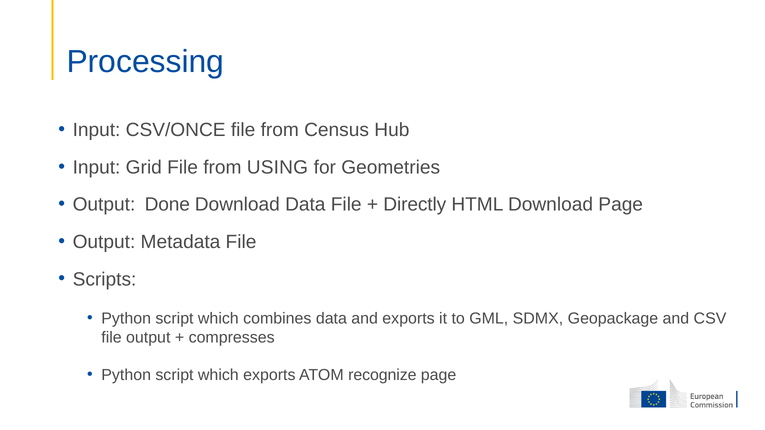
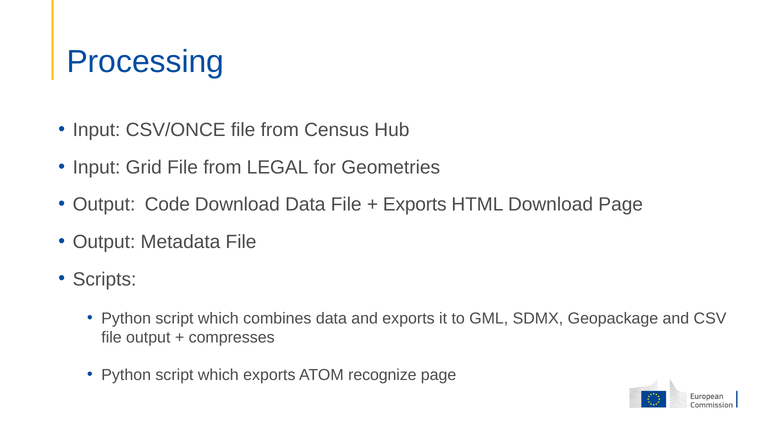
USING: USING -> LEGAL (278, 168)
Done: Done -> Code (167, 205)
Directly: Directly -> Exports (415, 205)
